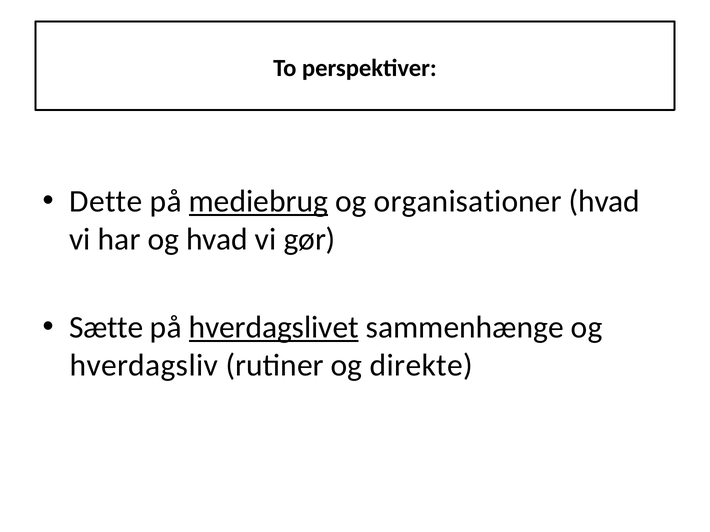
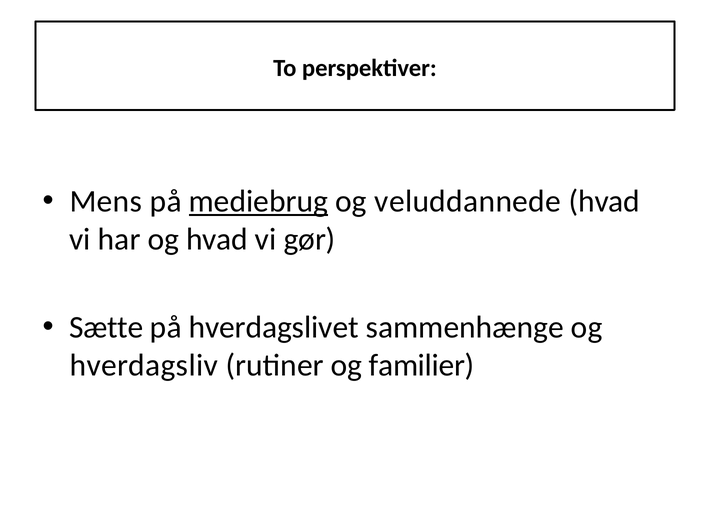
Dette: Dette -> Mens (106, 201)
organisationer: organisationer -> veluddannede (468, 201)
hverdagslivet underline: present -> none (274, 328)
direkte: direkte -> familier (422, 366)
